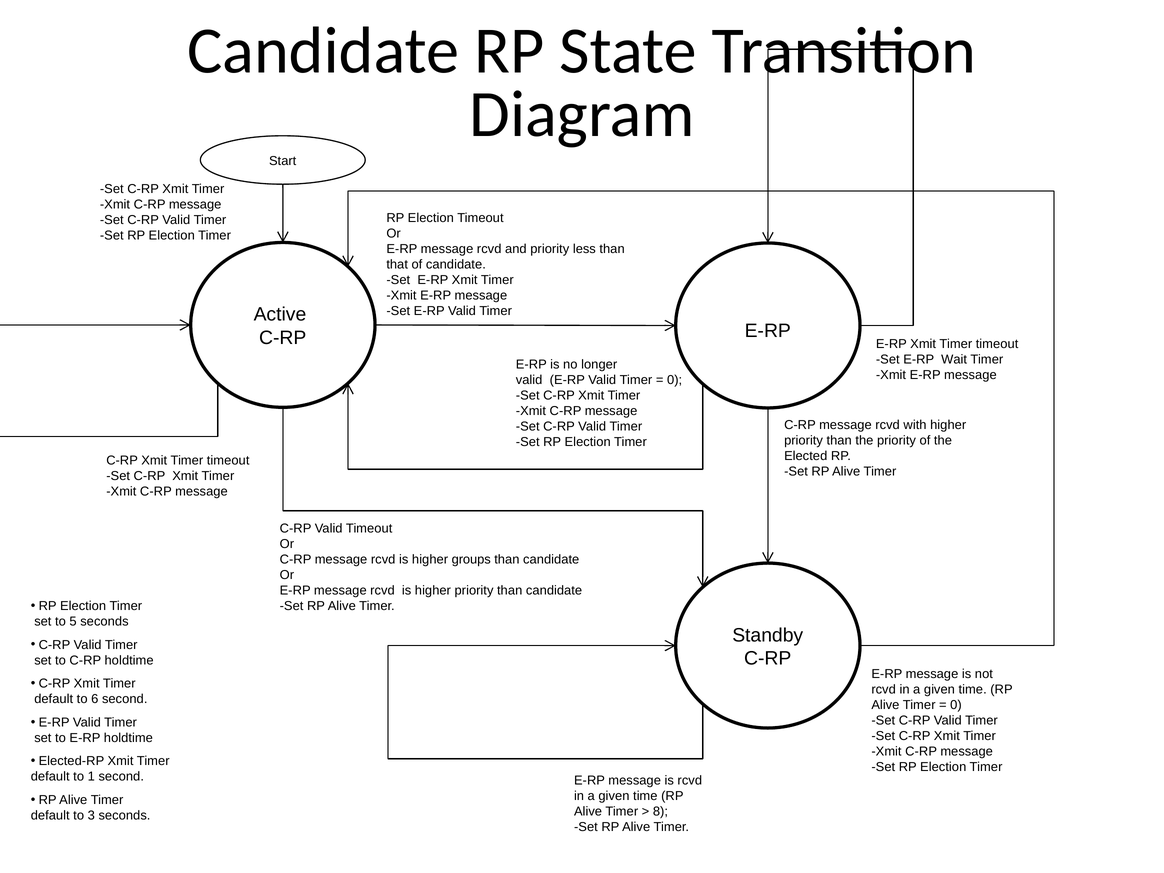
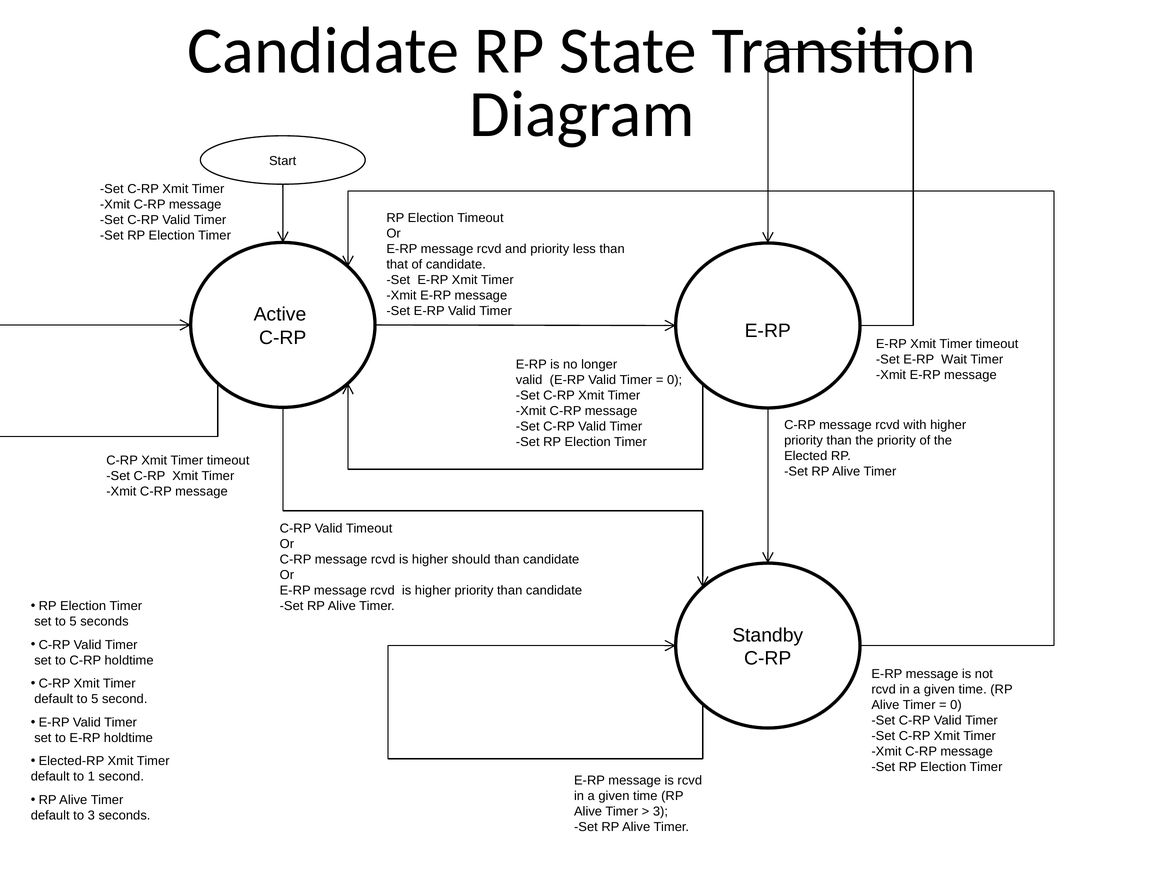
groups: groups -> should (471, 559)
default to 6: 6 -> 5 (95, 699)
8: 8 -> 3 (660, 812)
